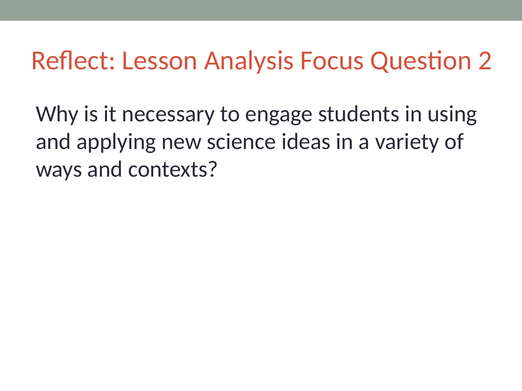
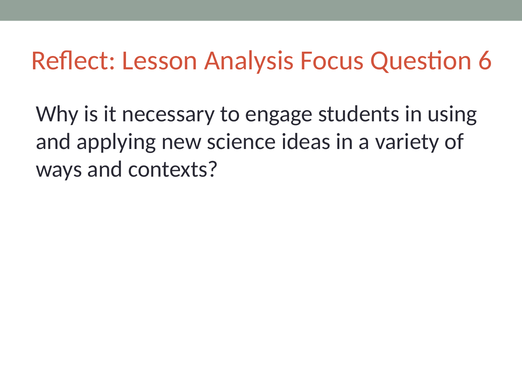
2: 2 -> 6 (485, 61)
